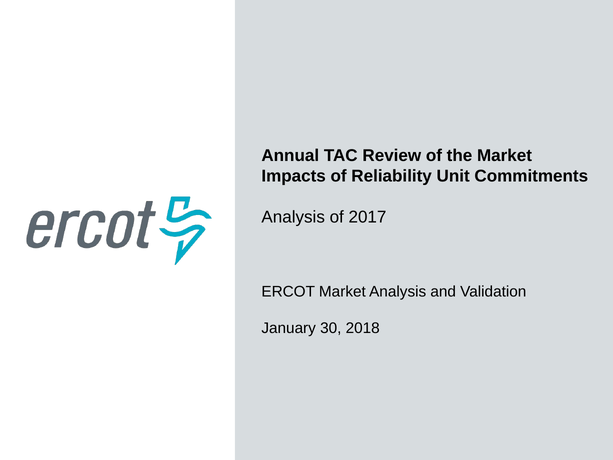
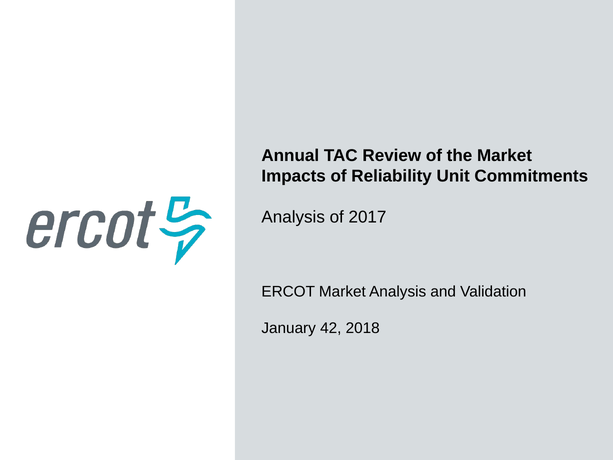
30: 30 -> 42 (331, 328)
